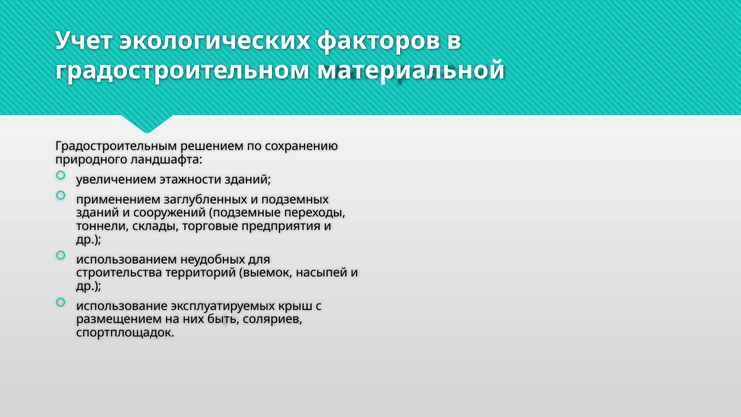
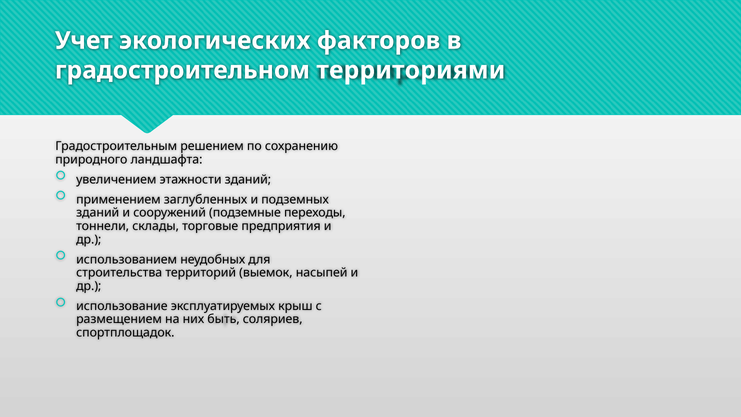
материальной: материальной -> территориями (411, 70)
